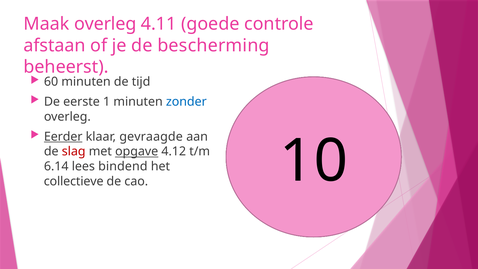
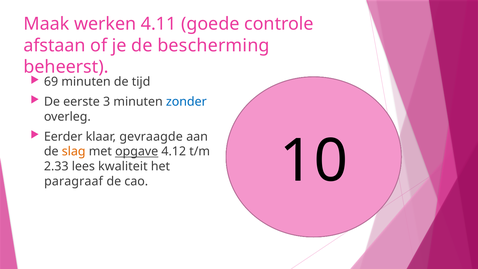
Maak overleg: overleg -> werken (105, 24)
60: 60 -> 69 (51, 82)
1: 1 -> 3 (107, 102)
Eerder underline: present -> none (63, 137)
slag colour: red -> orange (74, 151)
6.14: 6.14 -> 2.33 (56, 166)
bindend: bindend -> kwaliteit (123, 166)
collectieve: collectieve -> paragraaf (74, 181)
